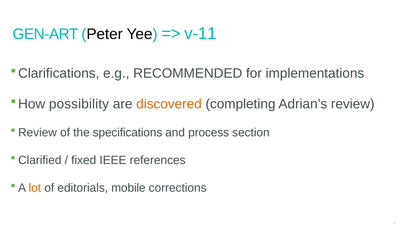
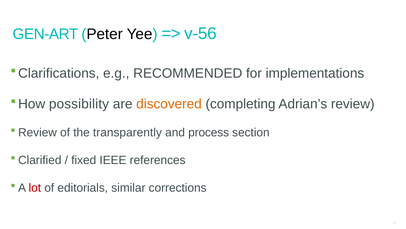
v-11: v-11 -> v-56 (200, 33)
specifications: specifications -> transparently (127, 132)
lot colour: orange -> red (35, 187)
mobile: mobile -> similar (128, 187)
